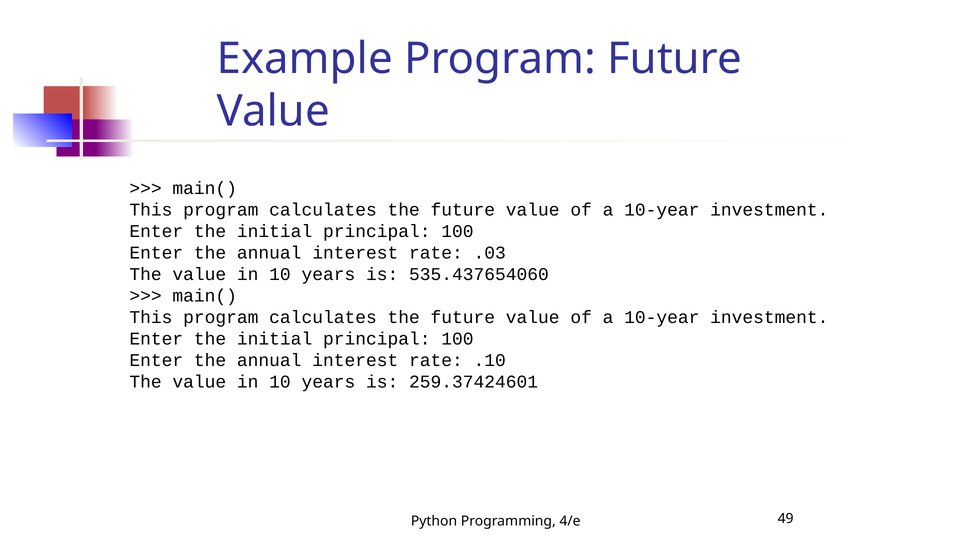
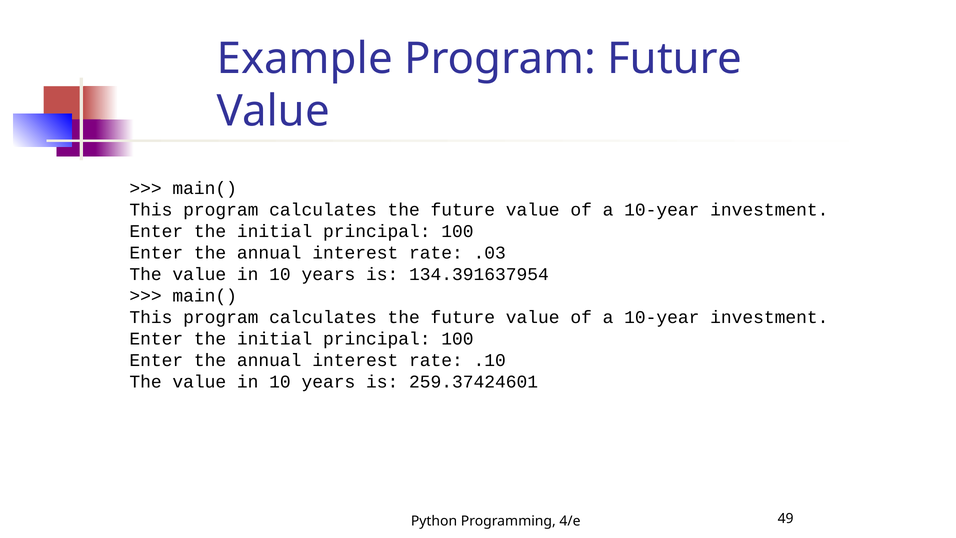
535.437654060: 535.437654060 -> 134.391637954 (479, 274)
